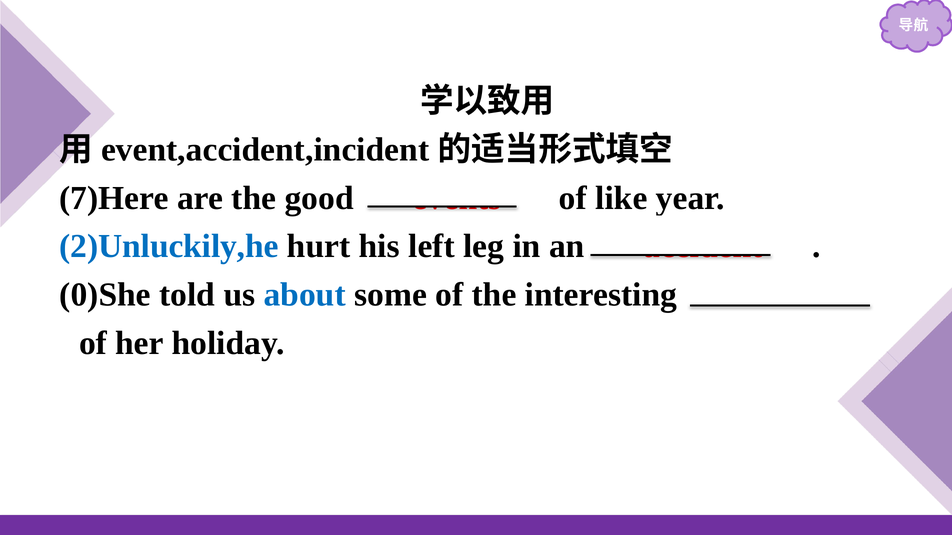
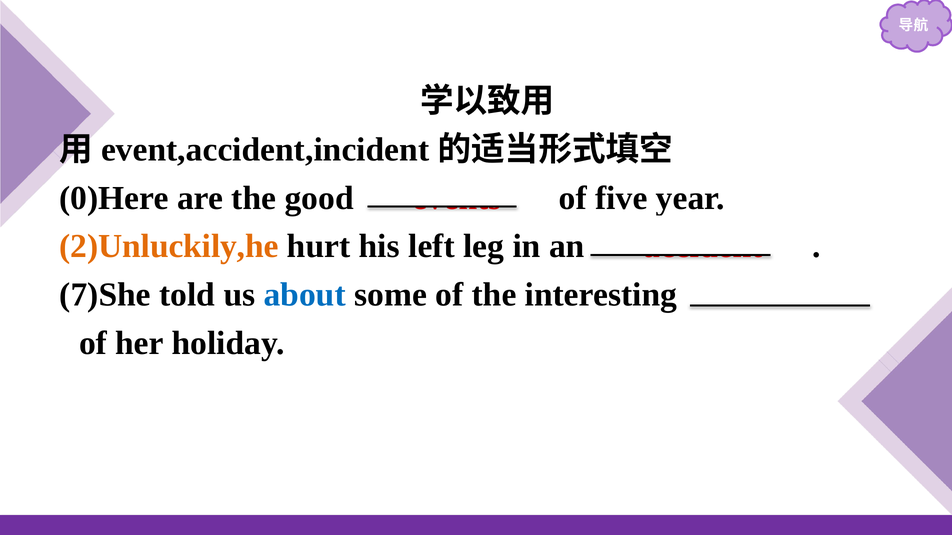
7)Here: 7)Here -> 0)Here (114, 198)
like: like -> five (621, 198)
2)Unluckily,he colour: blue -> orange (169, 247)
0)She: 0)She -> 7)She (105, 295)
